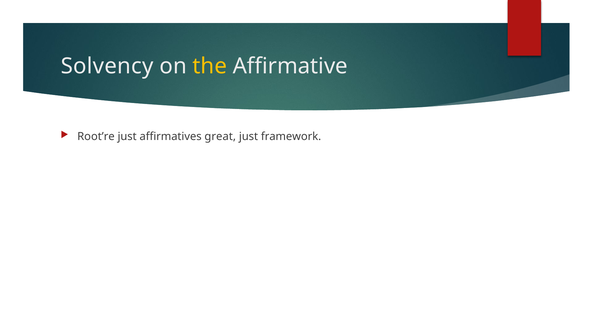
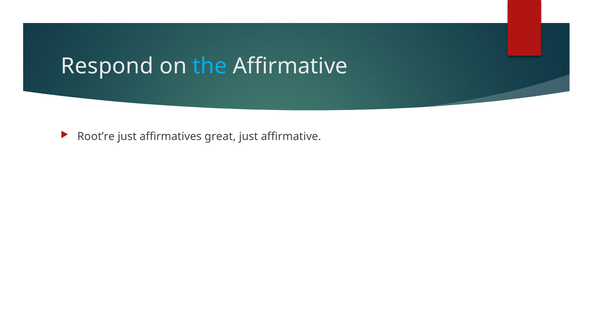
Solvency: Solvency -> Respond (107, 66)
the colour: yellow -> light blue (210, 66)
just framework: framework -> affirmative (291, 136)
